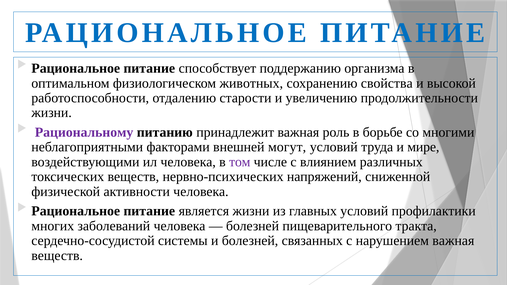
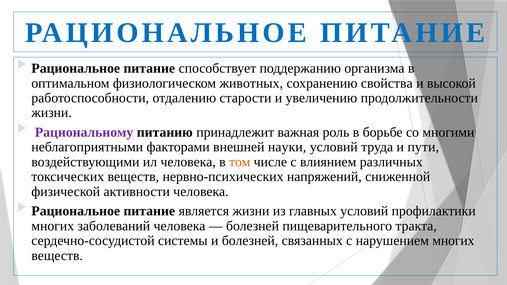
могут: могут -> науки (287, 147)
мире: мире -> пути (423, 147)
том colour: purple -> orange (240, 162)
нарушением важная: важная -> многих (453, 241)
